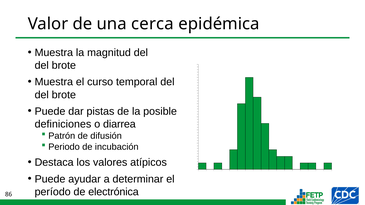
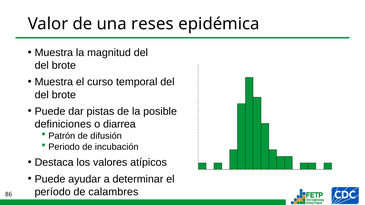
cerca: cerca -> reses (152, 24)
electrónica: electrónica -> calambres (113, 192)
